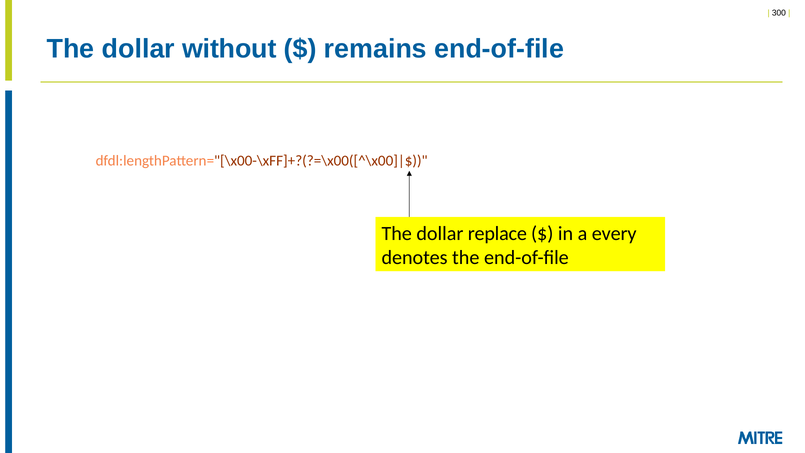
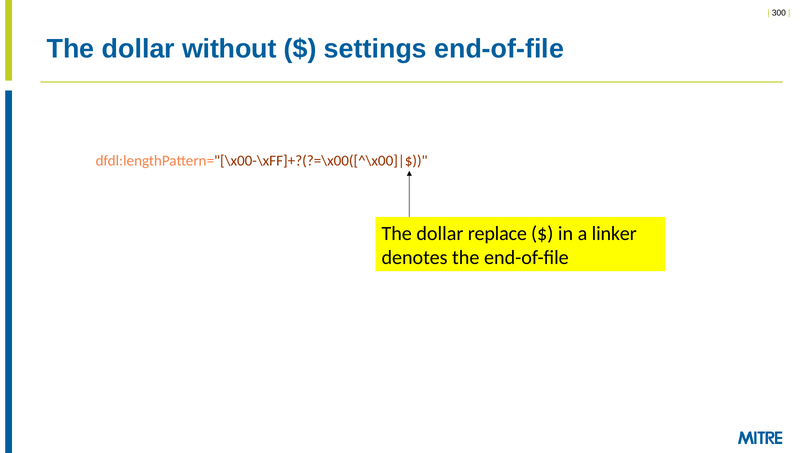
remains: remains -> settings (375, 49)
every: every -> linker (614, 233)
